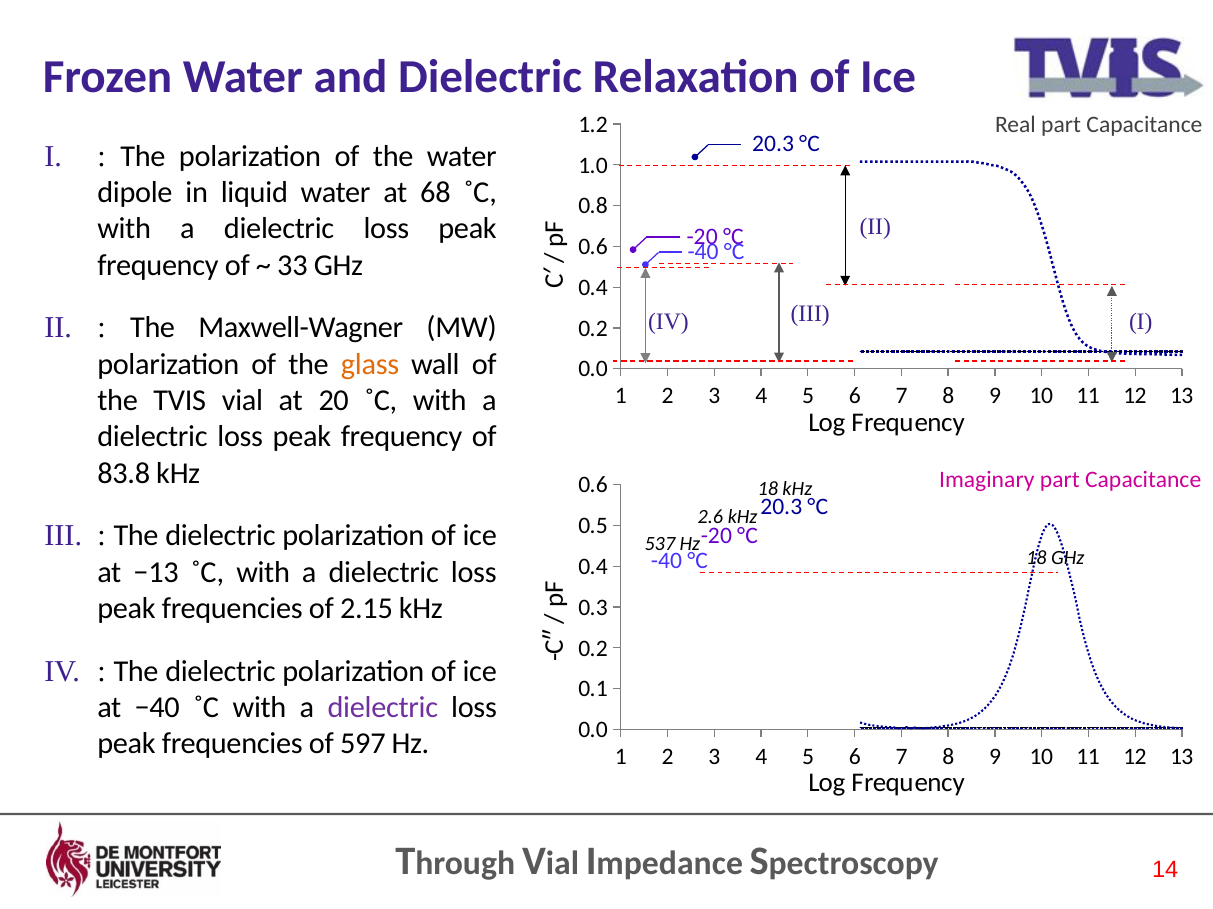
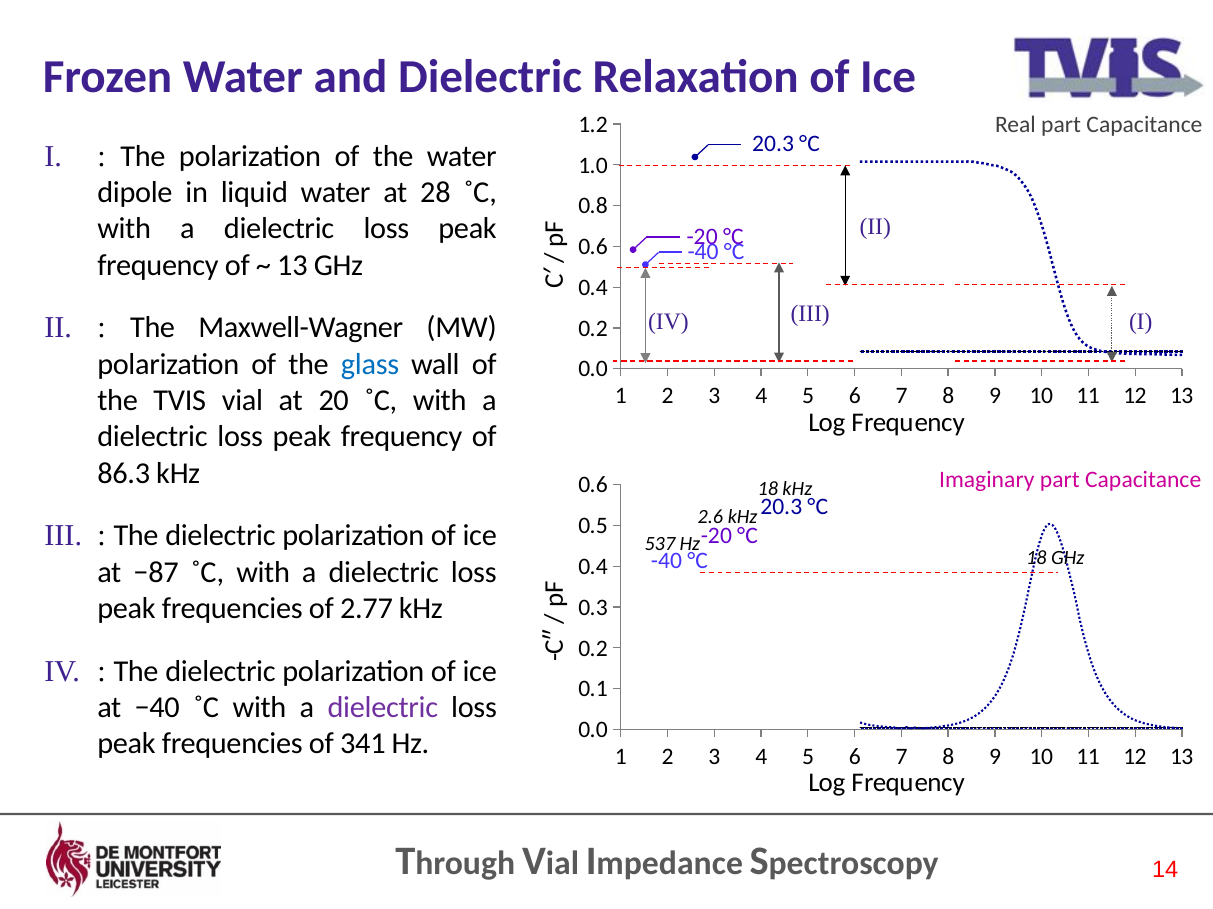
68: 68 -> 28 (435, 193)
33: 33 -> 13 (292, 265)
glass colour: orange -> blue (370, 364)
83.8: 83.8 -> 86.3 (124, 474)
−13: −13 -> −87 (156, 573)
2.15: 2.15 -> 2.77 (366, 609)
597: 597 -> 341 (363, 744)
